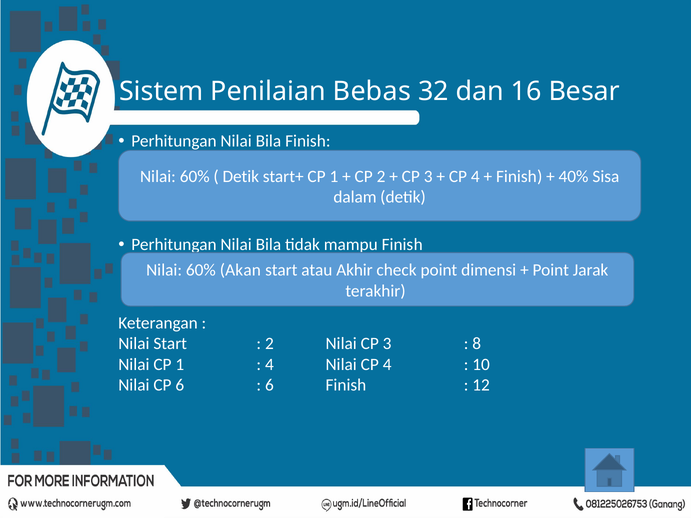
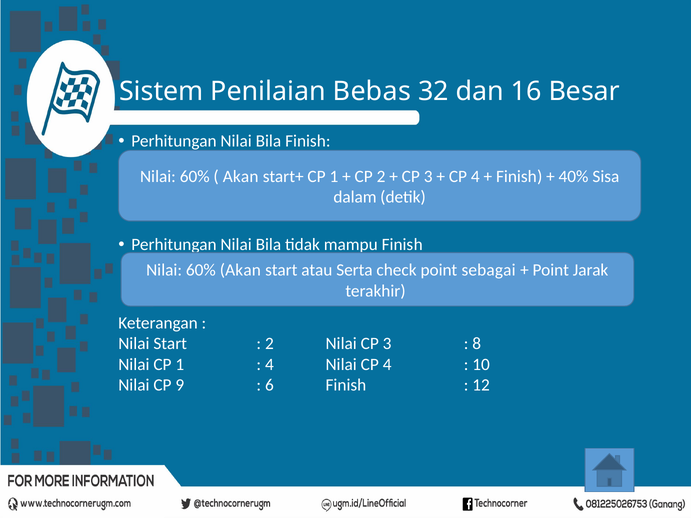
Detik: Detik -> Akan (241, 177)
Akhir: Akhir -> Serta (354, 270)
dimensi: dimensi -> sebagai (489, 270)
CP 6: 6 -> 9 (180, 385)
